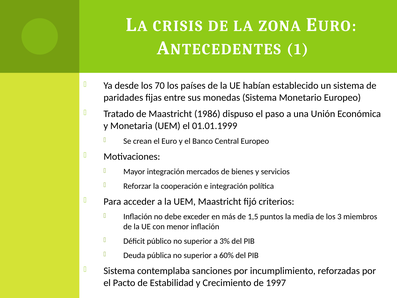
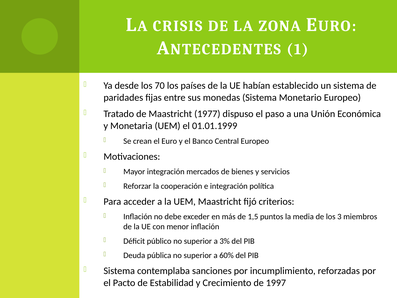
1986: 1986 -> 1977 (207, 114)
